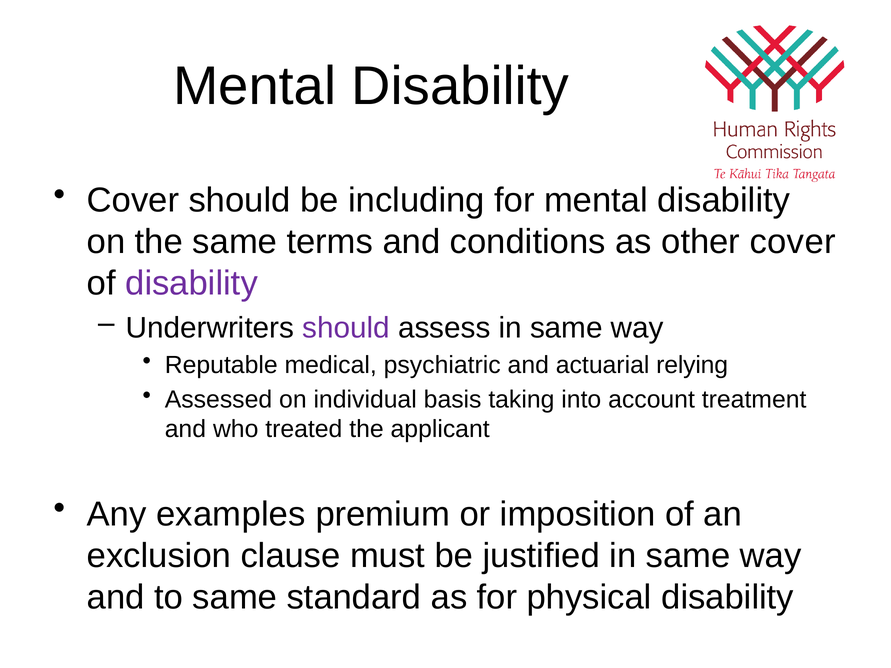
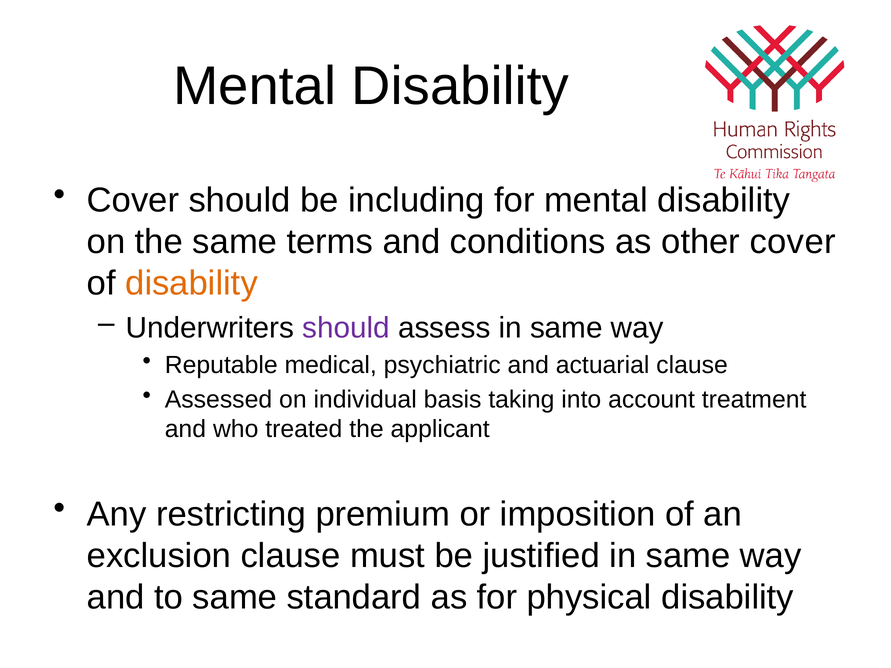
disability colour: purple -> orange (192, 284)
actuarial relying: relying -> clause (692, 365)
examples: examples -> restricting (231, 514)
